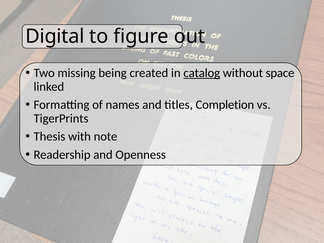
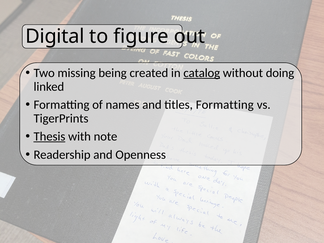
space: space -> doing (280, 73)
titles Completion: Completion -> Formatting (225, 105)
Thesis underline: none -> present (49, 136)
